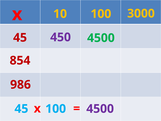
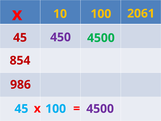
3000: 3000 -> 2061 (141, 13)
